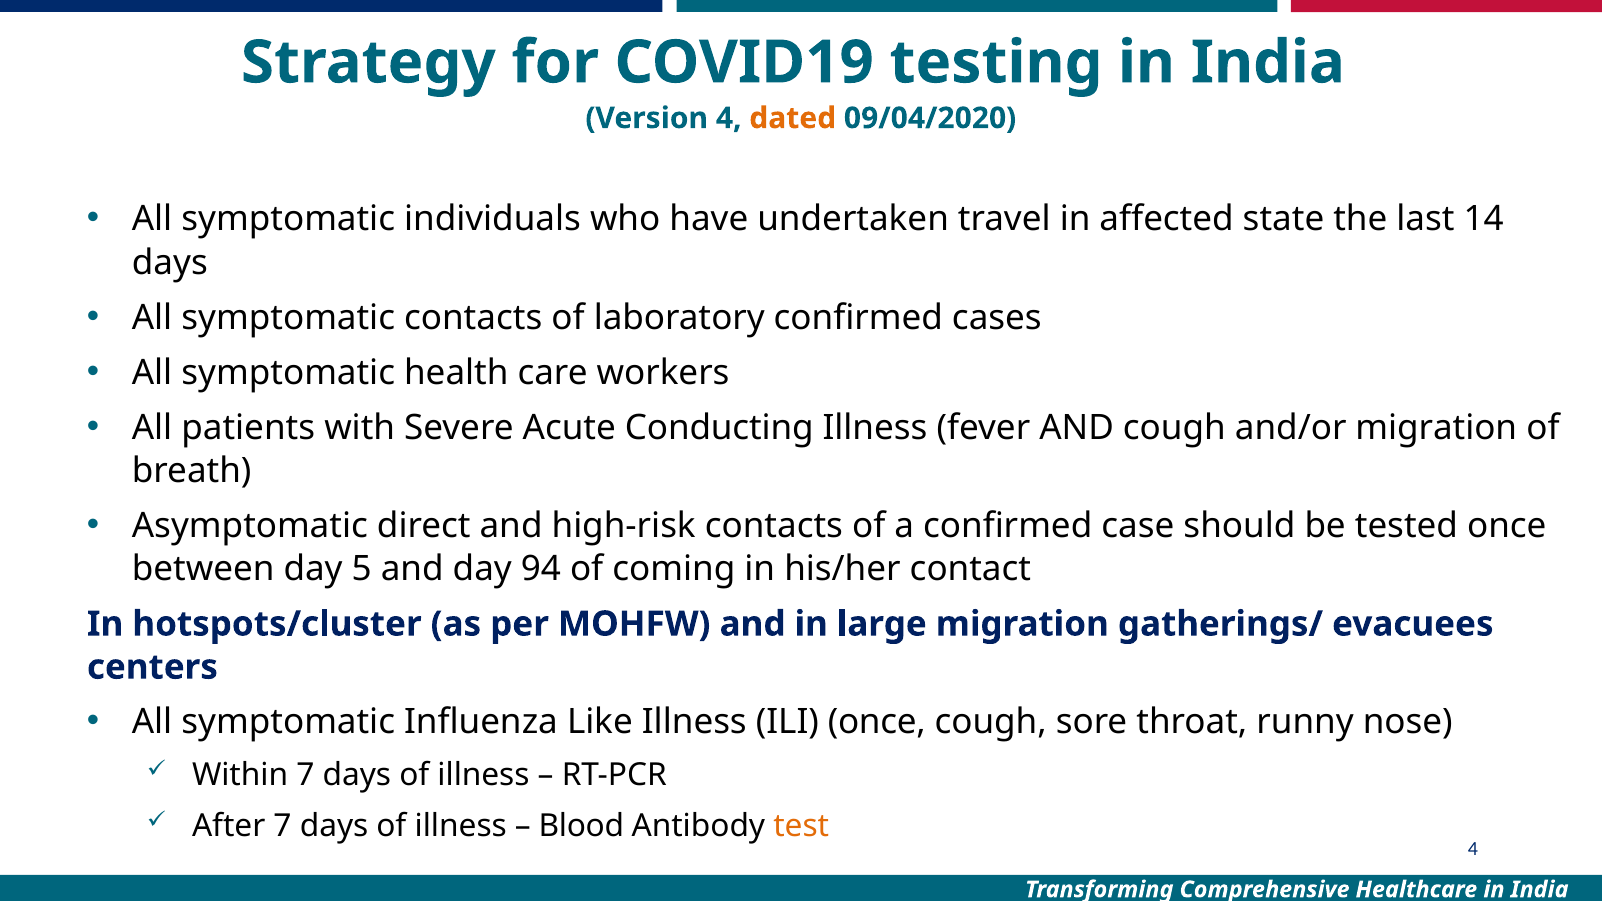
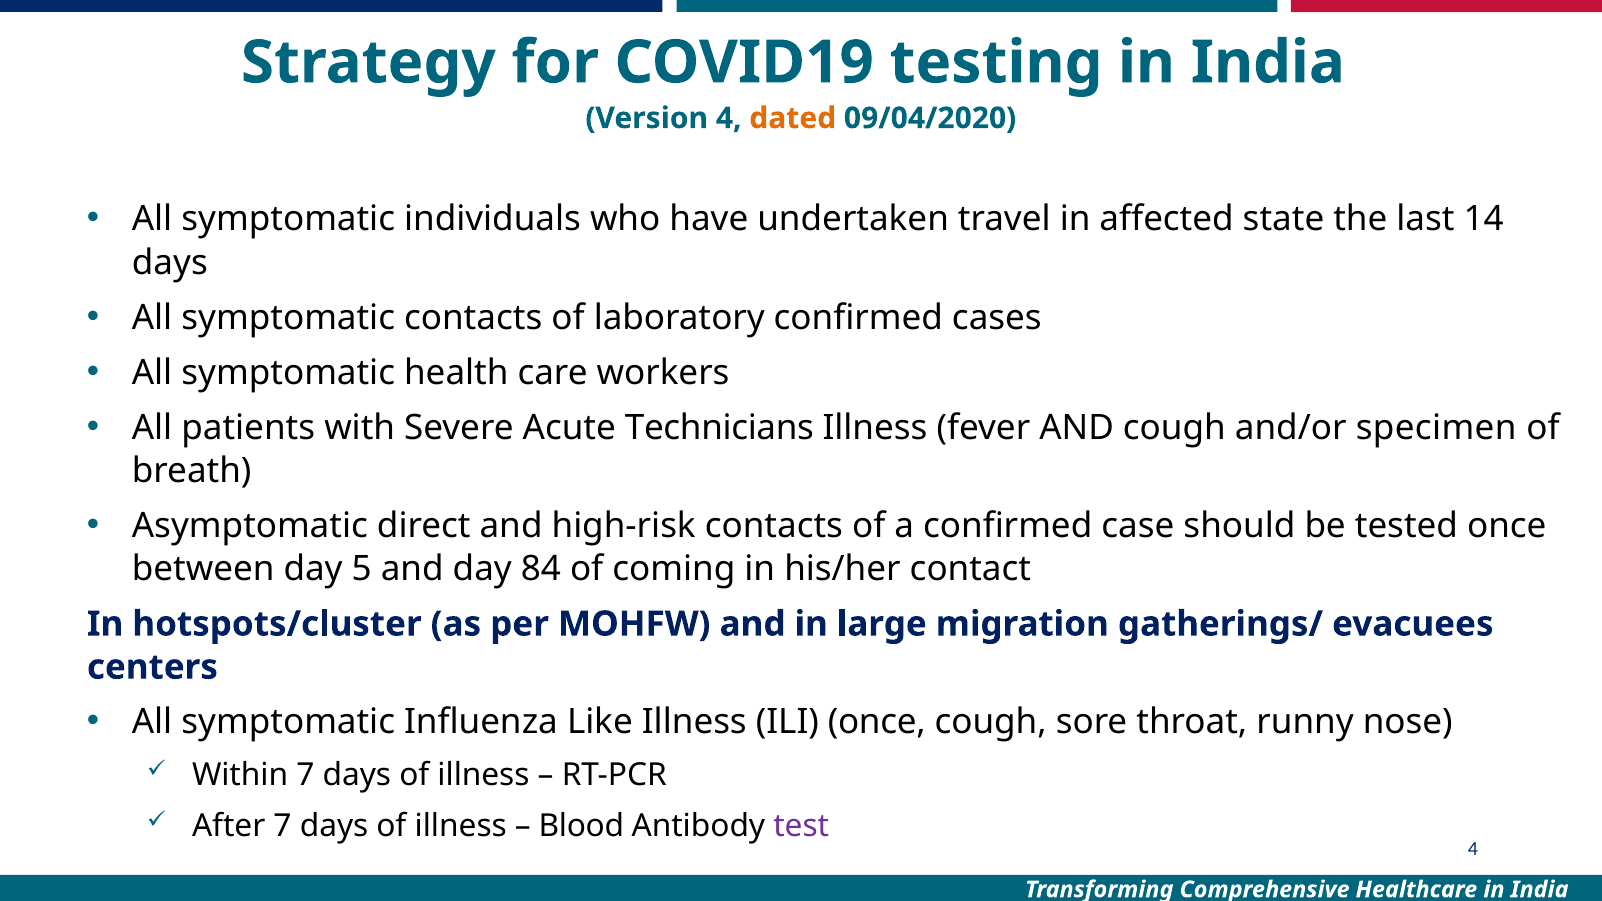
Conducting: Conducting -> Technicians (719, 428)
and/or migration: migration -> specimen (1436, 428)
94: 94 -> 84 (541, 569)
test colour: orange -> purple (801, 826)
